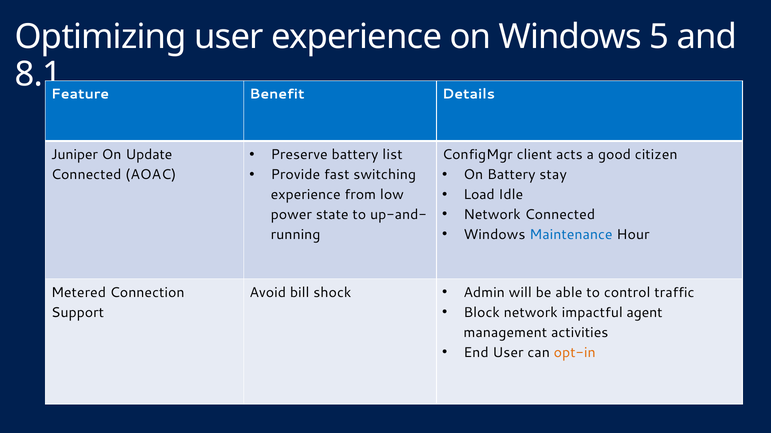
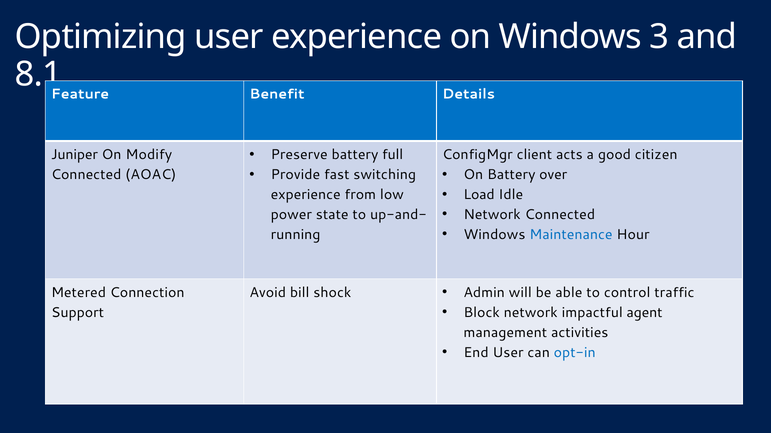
5: 5 -> 3 (659, 37)
list: list -> full (393, 155)
Update: Update -> Modify (149, 155)
stay: stay -> over (553, 175)
opt-in colour: orange -> blue (575, 353)
